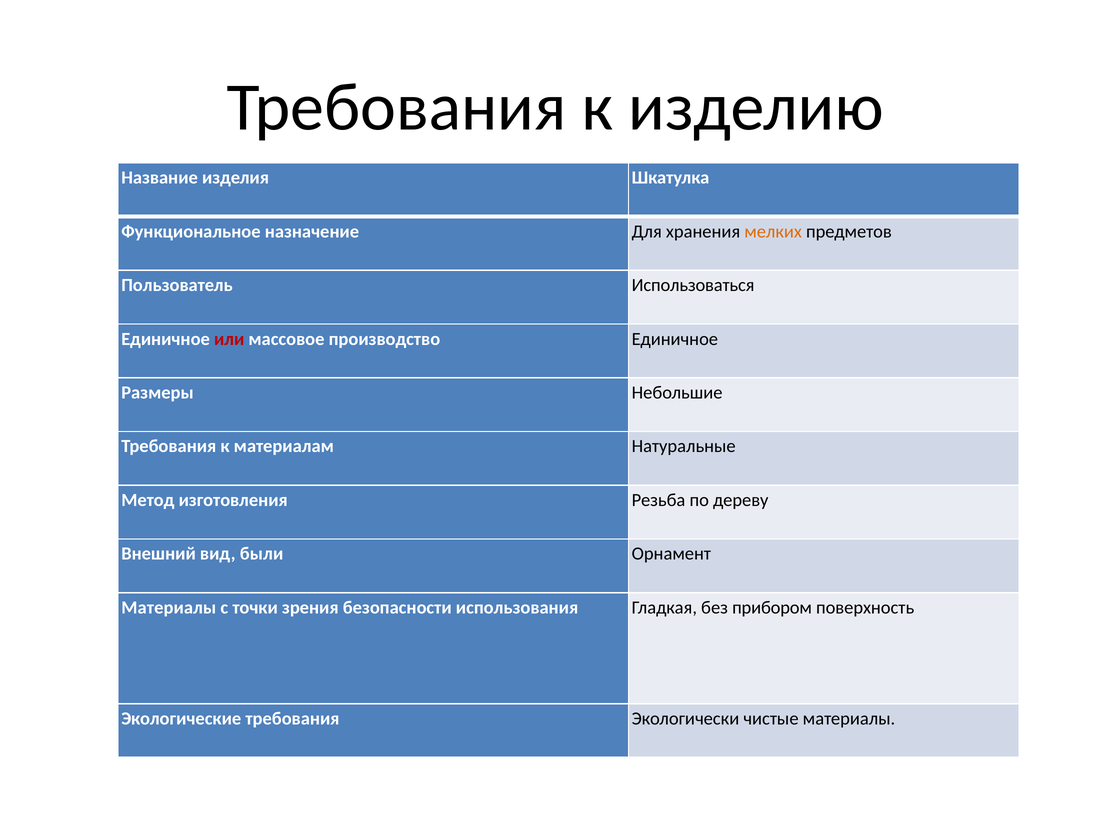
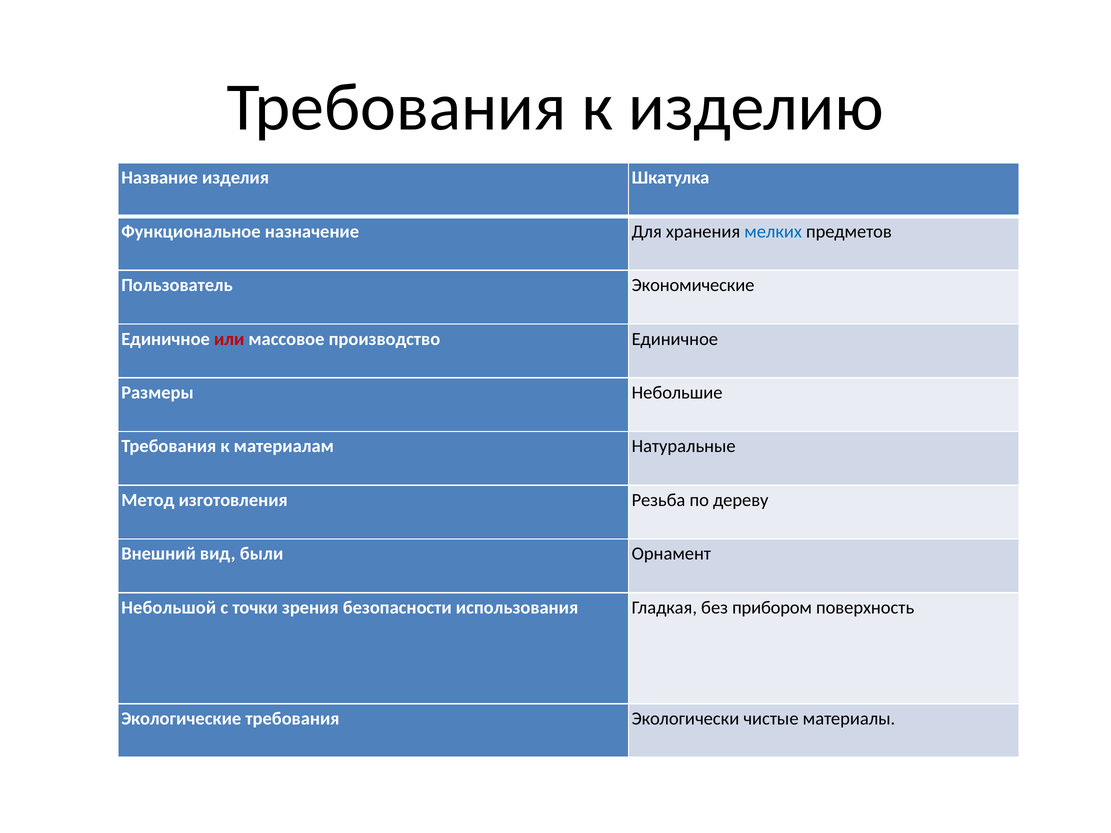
мелких colour: orange -> blue (773, 231)
Использоваться: Использоваться -> Экономические (693, 285)
Материалы: Материалы -> Небольшой (169, 608)
